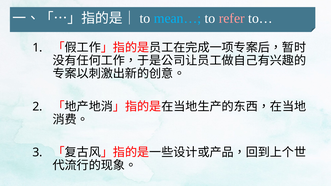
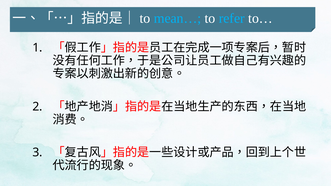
refer colour: pink -> light blue (232, 18)
